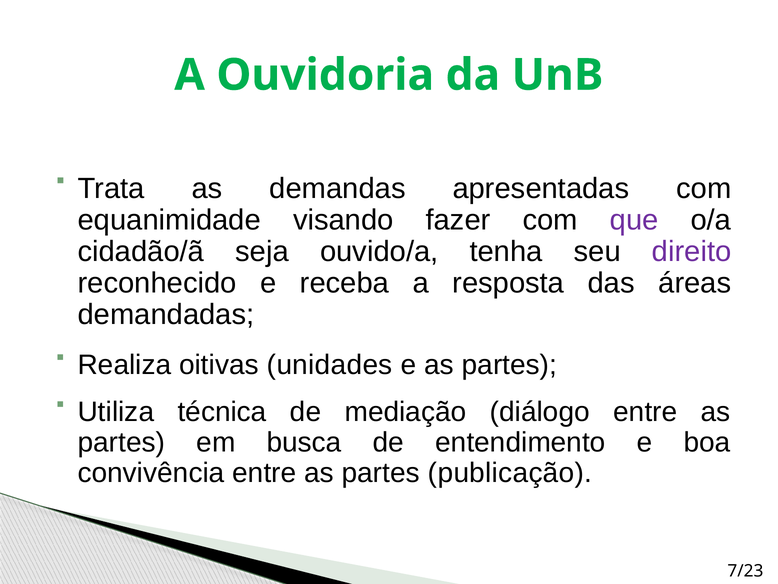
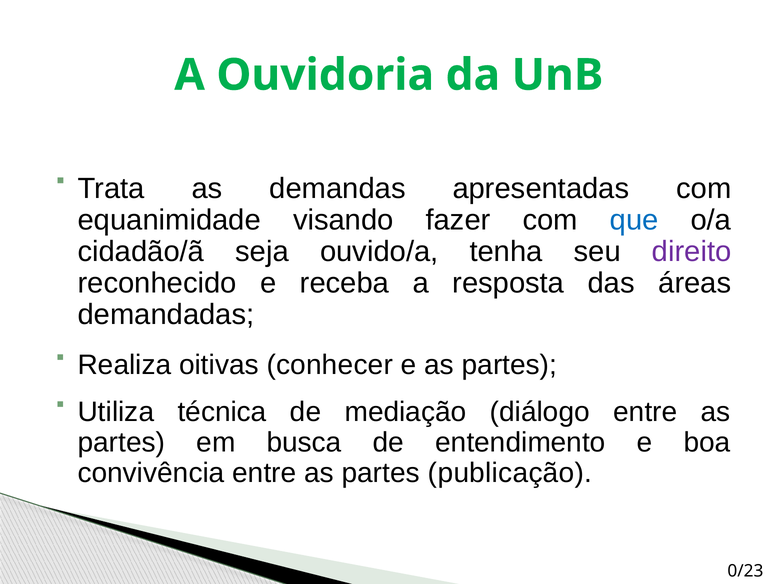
que colour: purple -> blue (634, 220)
unidades: unidades -> conhecer (330, 365)
7/23: 7/23 -> 0/23 (745, 571)
